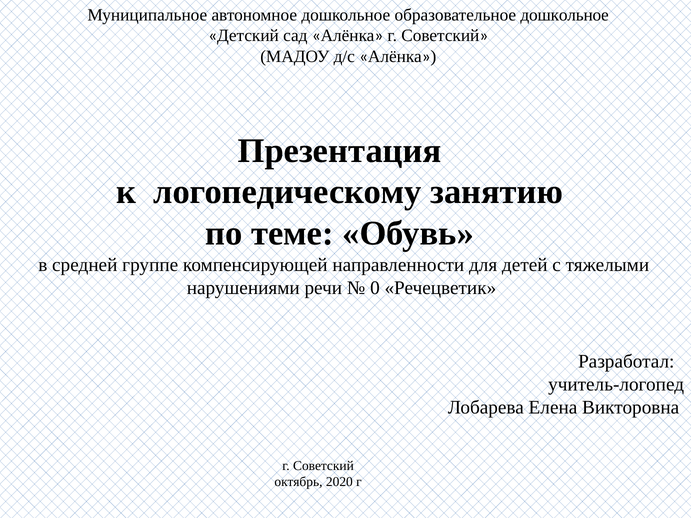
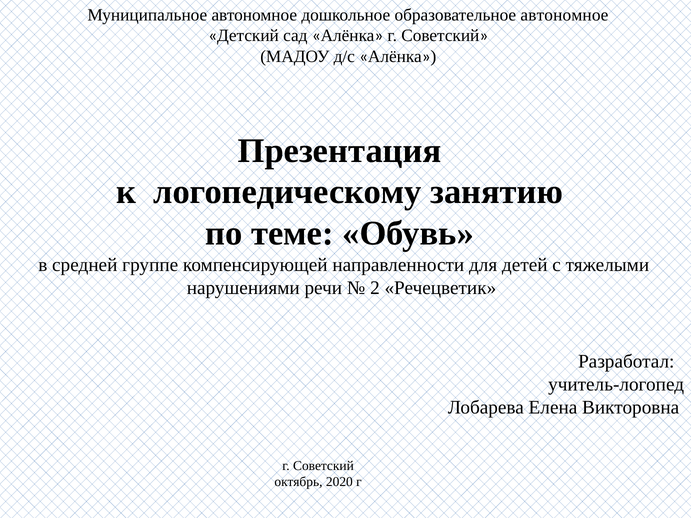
образовательное дошкольное: дошкольное -> автономное (564, 15)
0: 0 -> 2 (375, 288)
